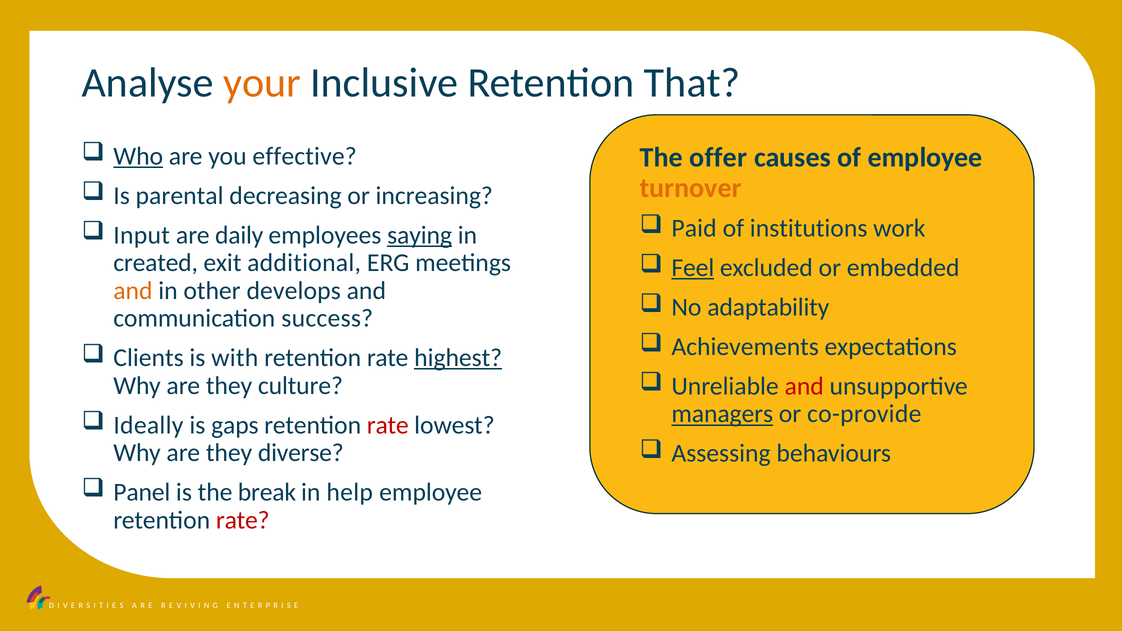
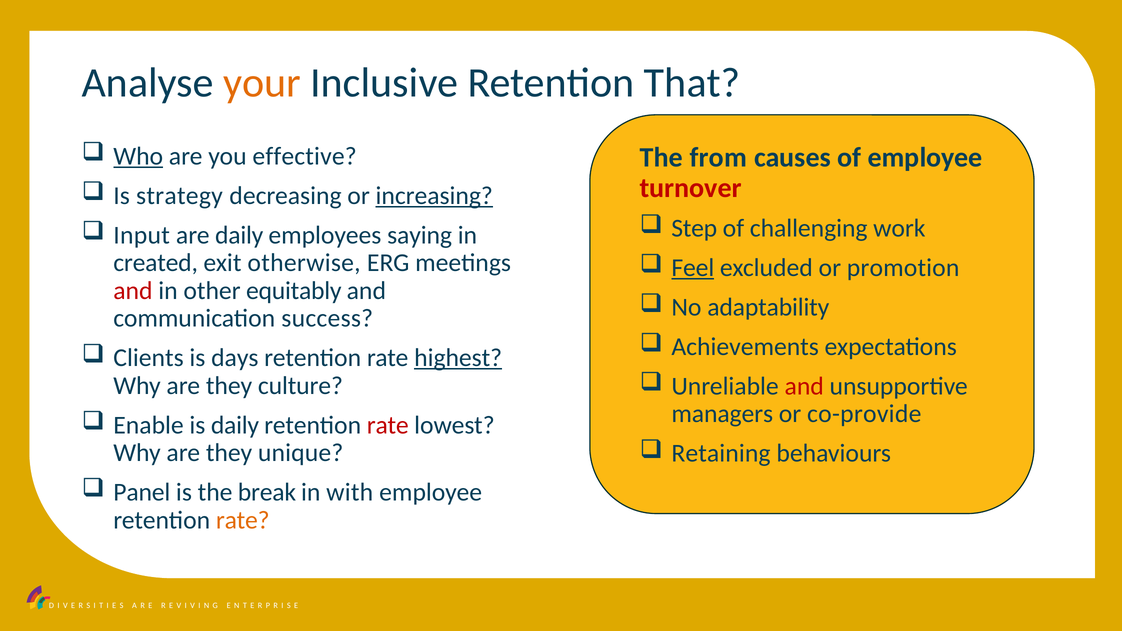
offer: offer -> from (718, 158)
turnover colour: orange -> red (691, 188)
parental: parental -> strategy (179, 196)
increasing underline: none -> present (434, 196)
Paid: Paid -> Step (694, 228)
institutions: institutions -> challenging (809, 228)
saying underline: present -> none (420, 235)
additional: additional -> otherwise (304, 263)
embedded: embedded -> promotion (903, 268)
and colour: orange -> red (133, 291)
develops: develops -> equitably (294, 291)
with: with -> days (235, 358)
managers underline: present -> none (722, 414)
Ideally: Ideally -> Enable (149, 425)
is gaps: gaps -> daily (235, 425)
Assessing: Assessing -> Retaining (721, 454)
diverse: diverse -> unique (301, 453)
help: help -> with (350, 492)
rate colour: red -> orange (243, 520)
